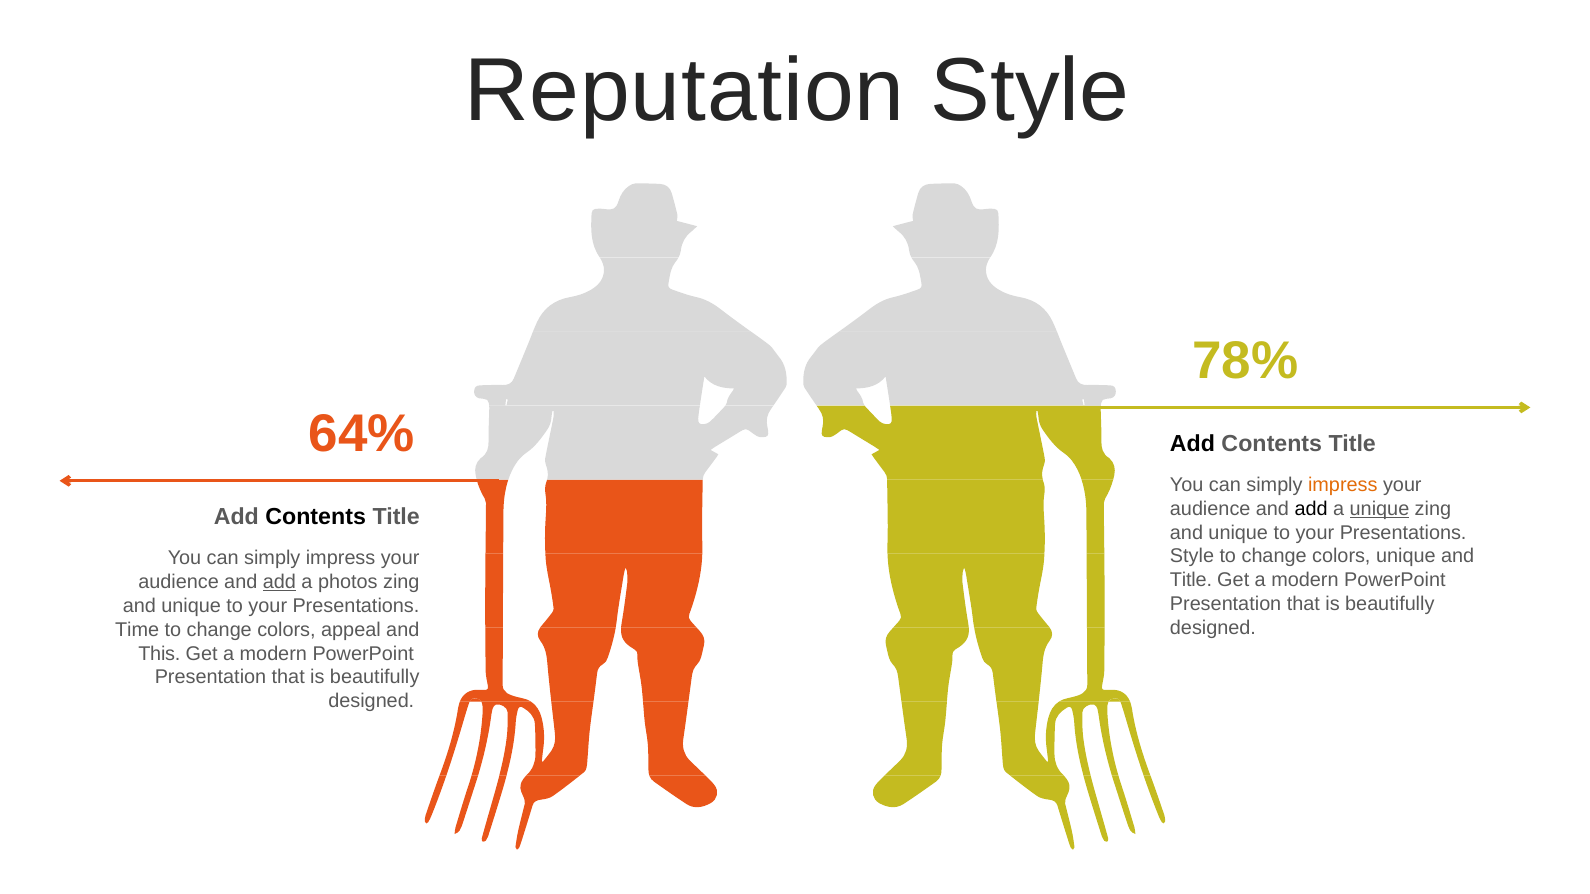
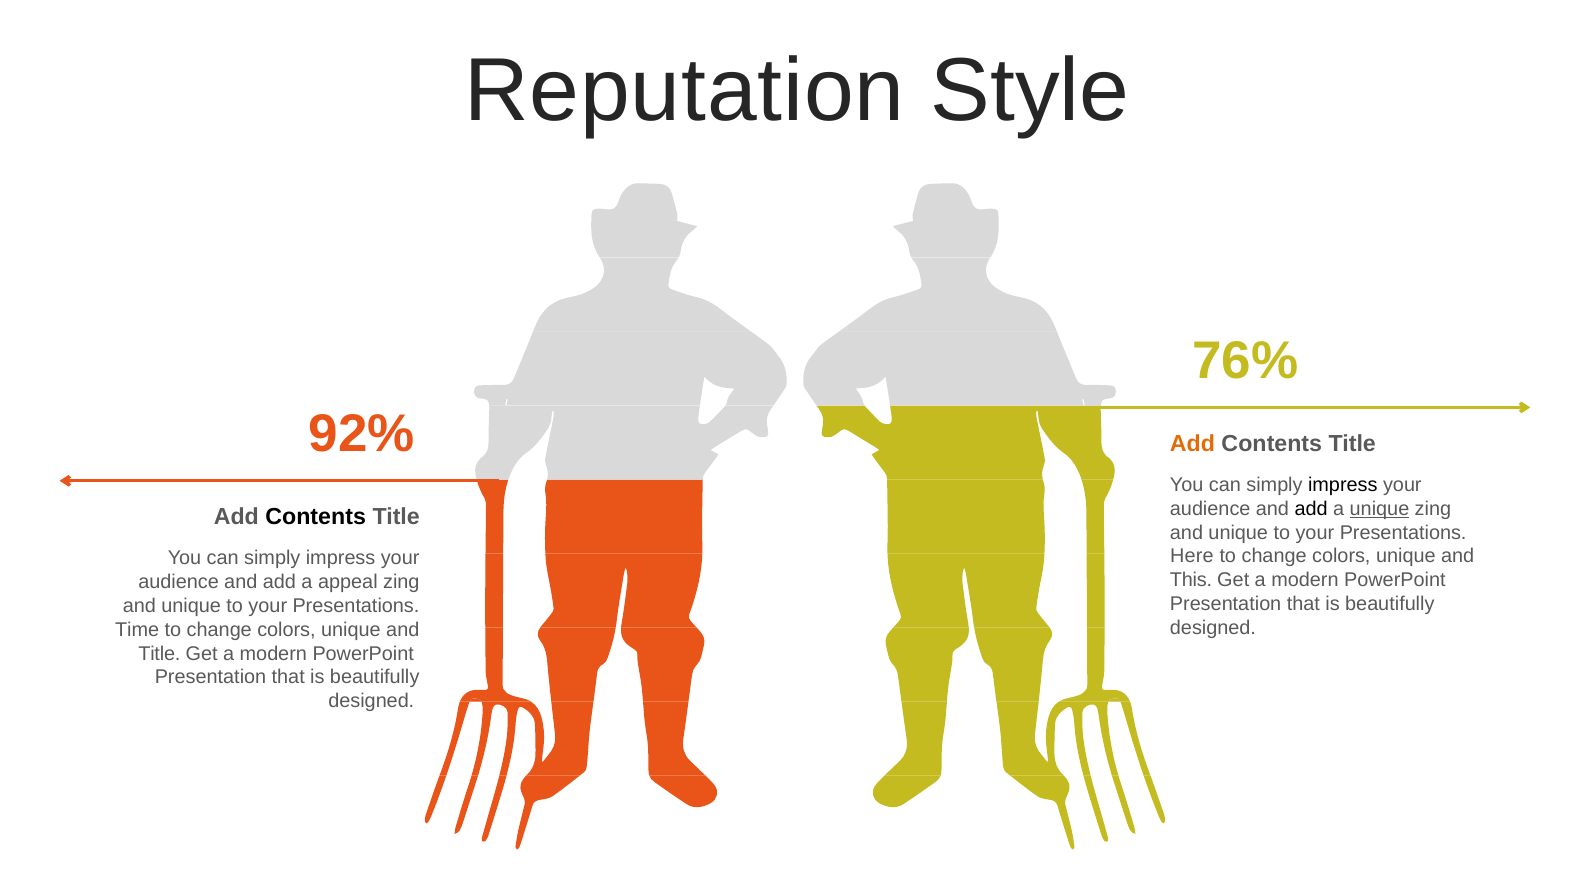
78%: 78% -> 76% (1245, 361)
64%: 64% -> 92% (362, 434)
Add colour: black -> orange (1192, 444)
impress colour: orange -> black (1343, 485)
Style: Style -> Here (1192, 557)
Title: Title -> This (1191, 580)
add underline: present -> none (279, 582)
photos: photos -> appeal (348, 582)
appeal: appeal -> unique (351, 630)
This: This -> Title (159, 654)
